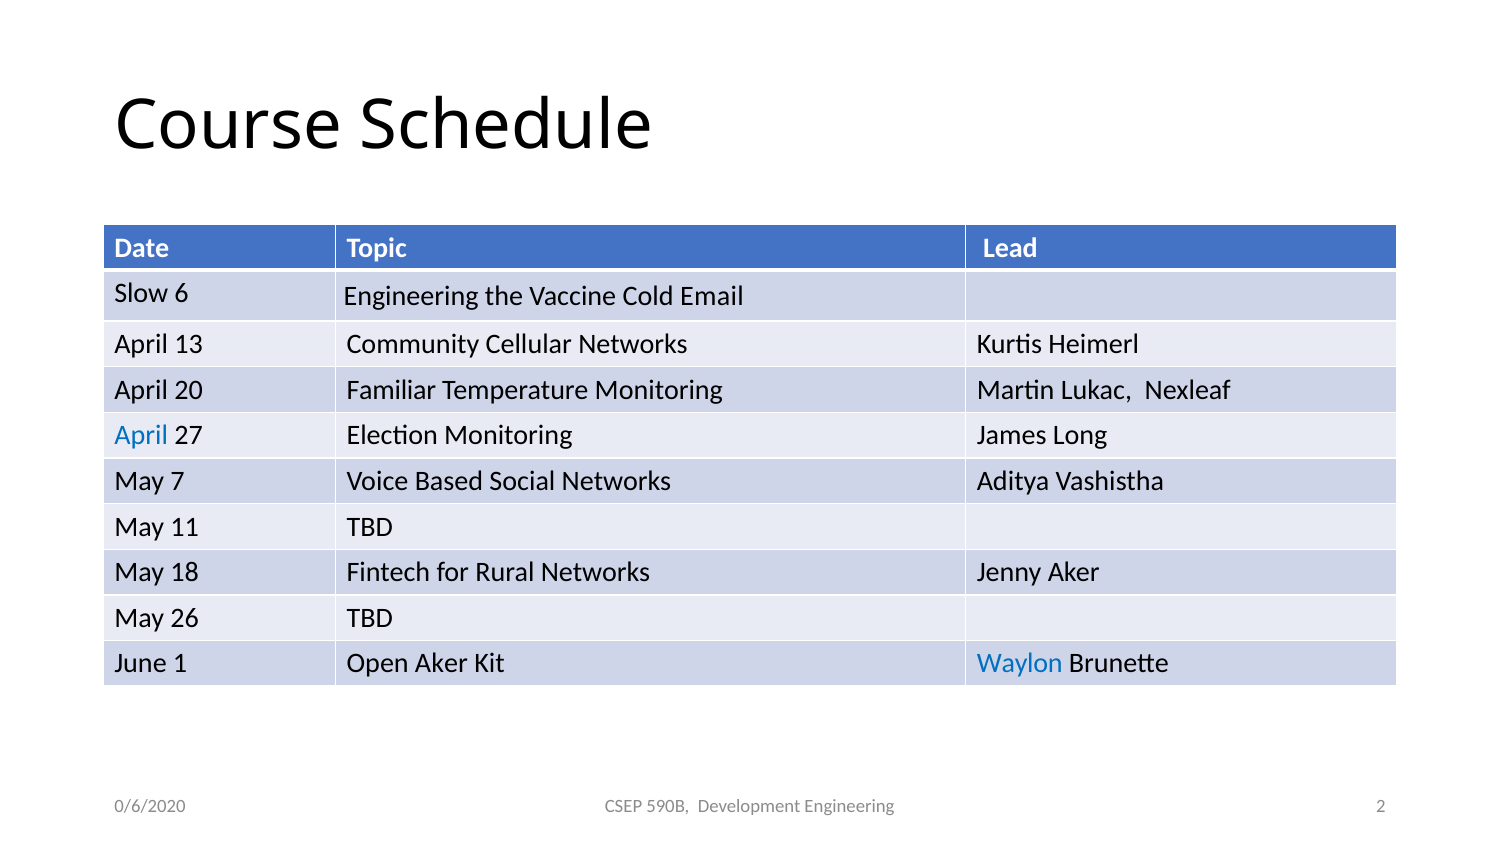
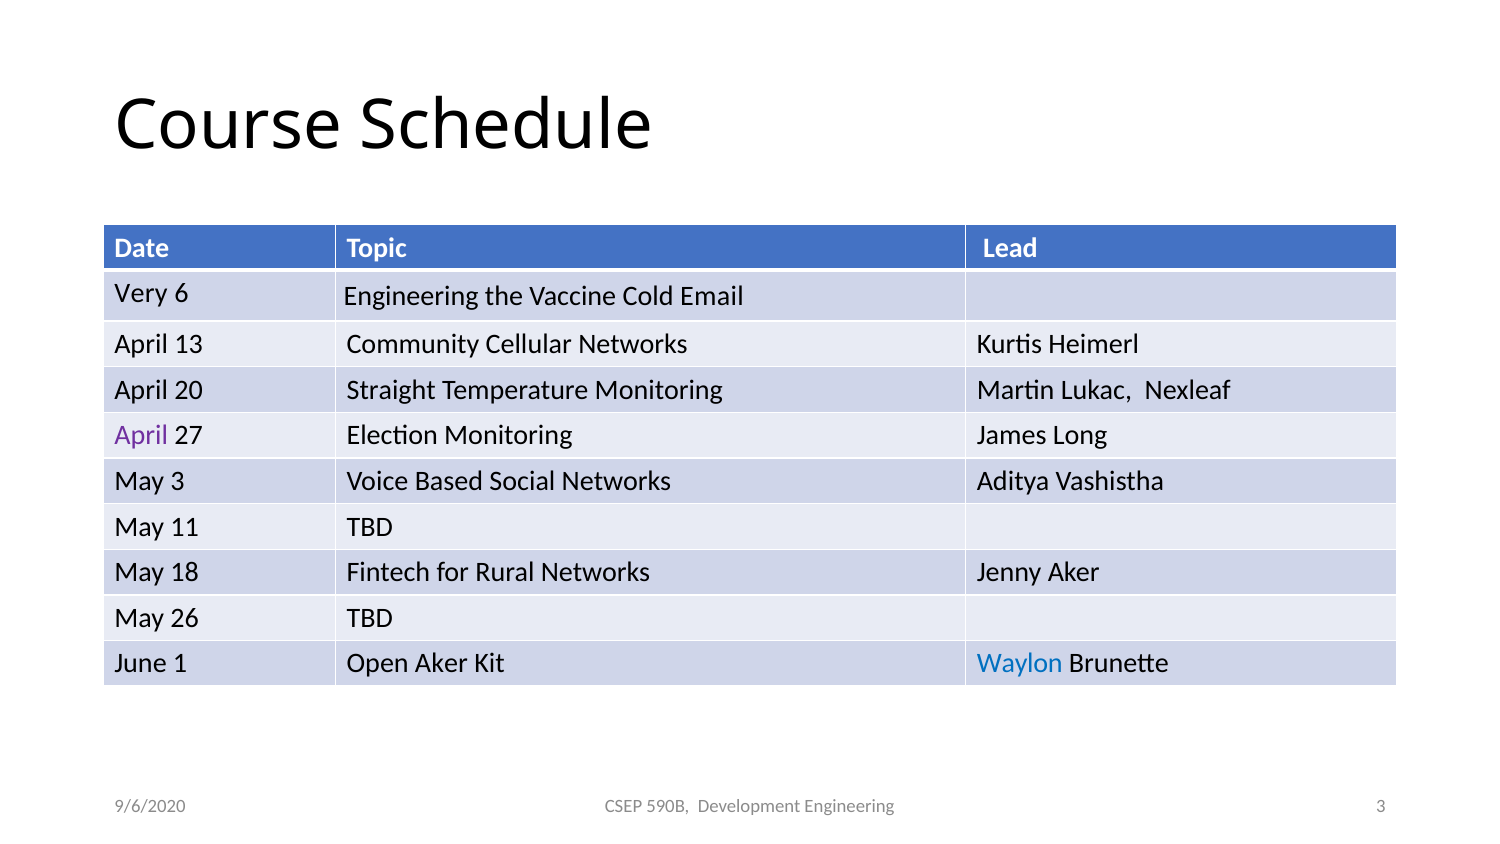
Slow: Slow -> Very (141, 293)
Familiar: Familiar -> Straight (391, 390)
April colour: blue -> purple (141, 435)
May 7: 7 -> 3 (178, 481)
Engineering 2: 2 -> 3 (1381, 806)
0/6/2020: 0/6/2020 -> 9/6/2020 (150, 806)
